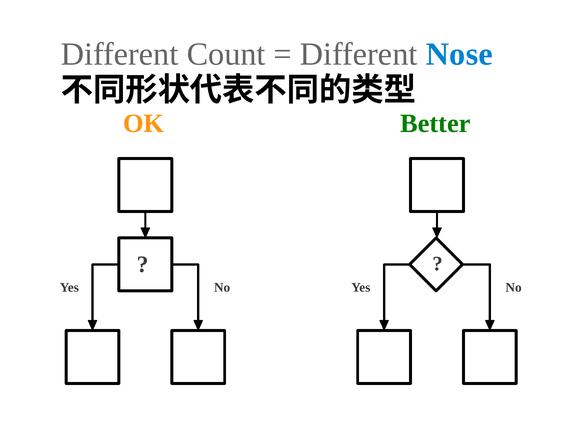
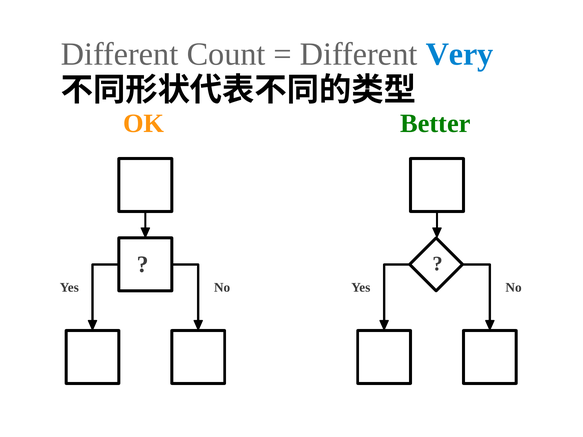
Nose: Nose -> Very (460, 54)
